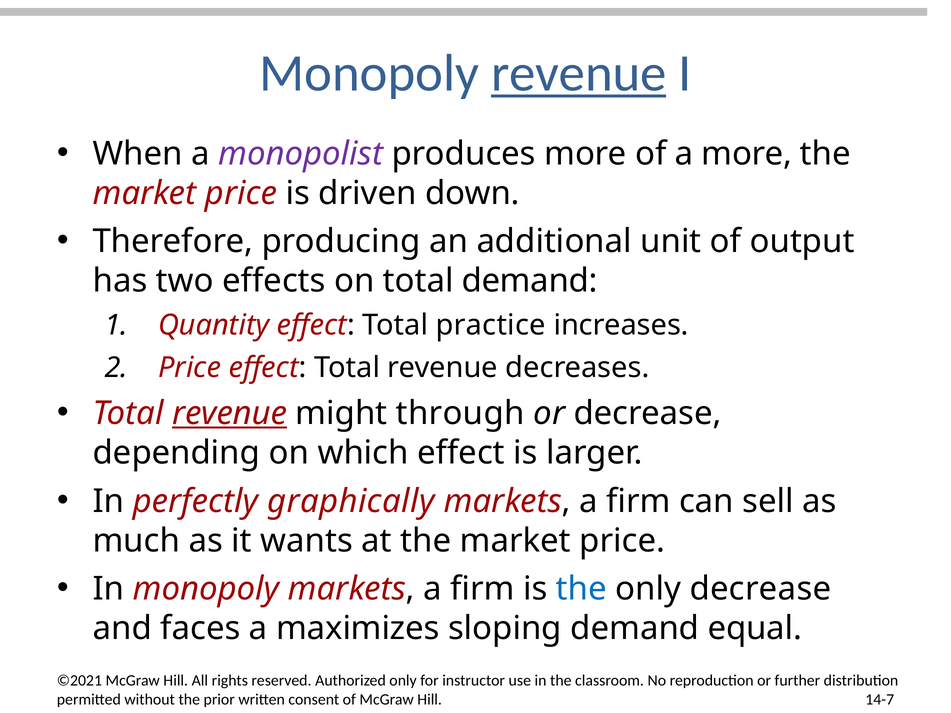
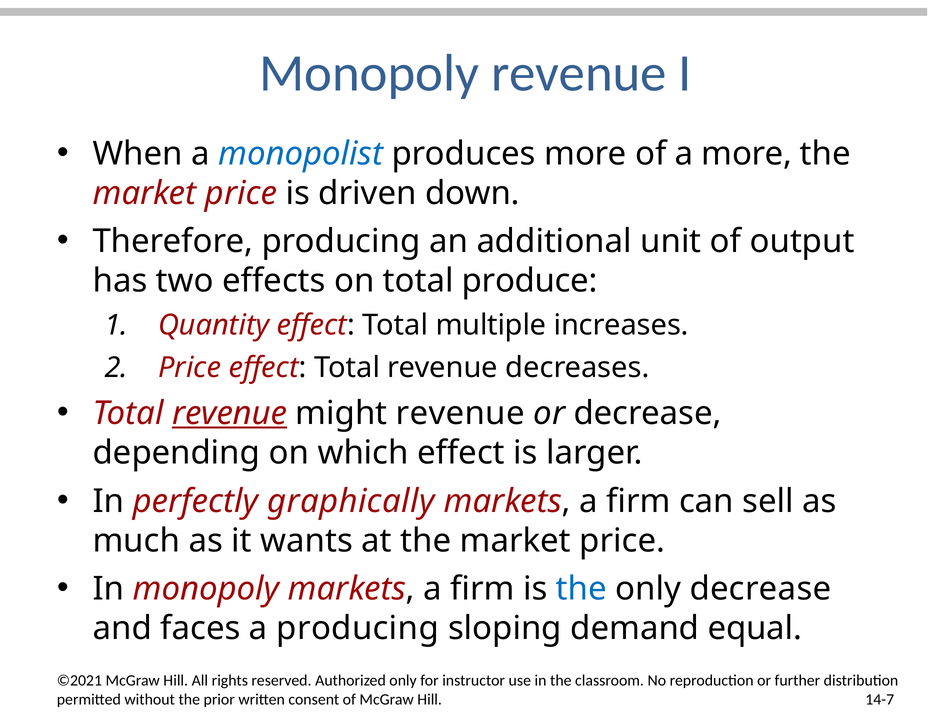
revenue underline: present -> none (579, 73)
monopolist colour: purple -> blue (301, 154)
total demand: demand -> produce (530, 281)
practice: practice -> multiple (491, 325)
might through: through -> revenue (460, 414)
a maximizes: maximizes -> producing (358, 629)
